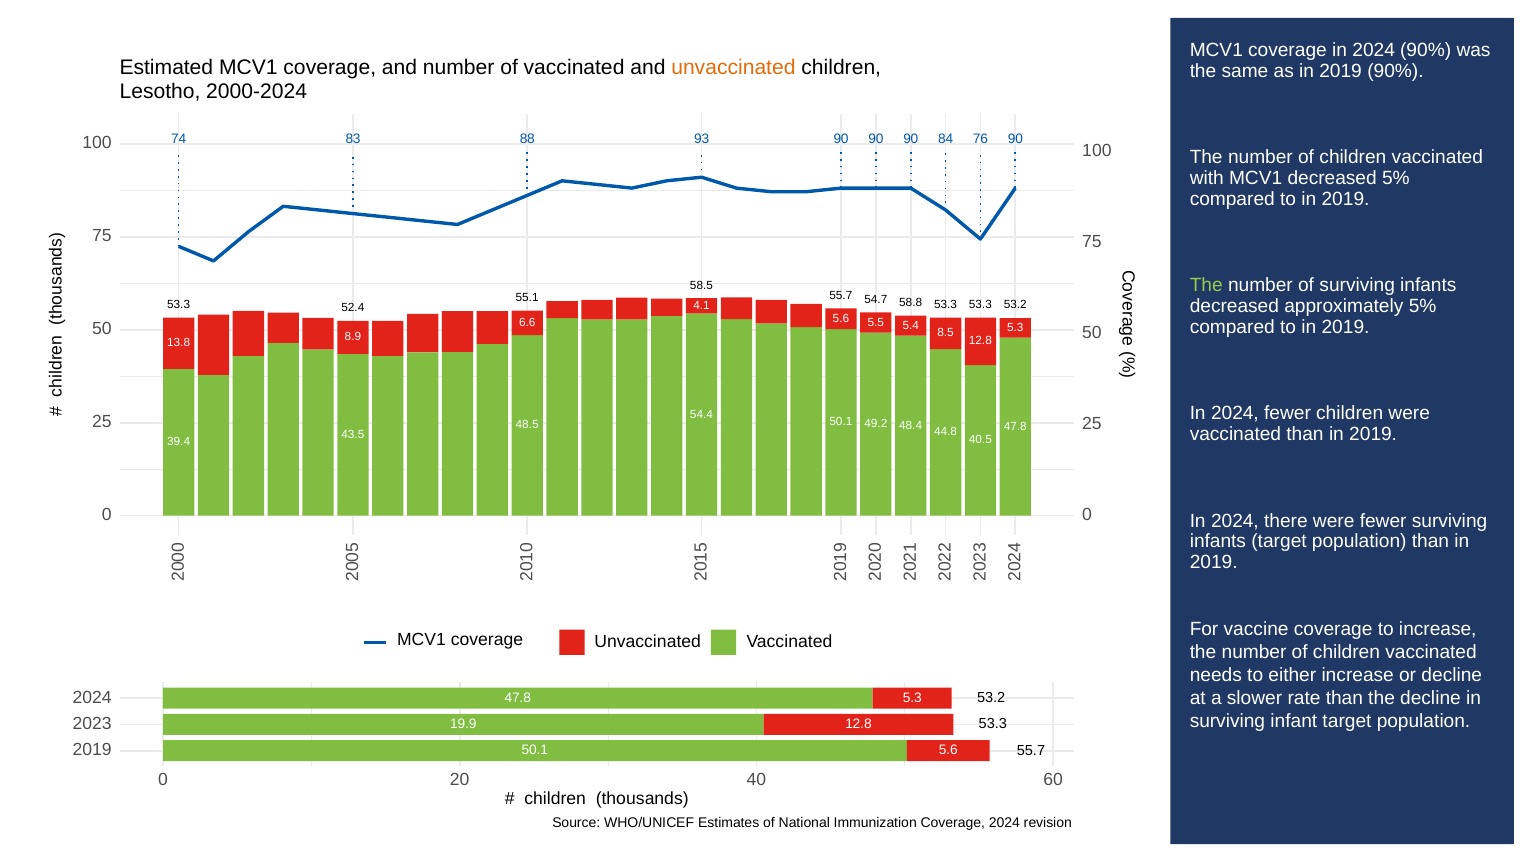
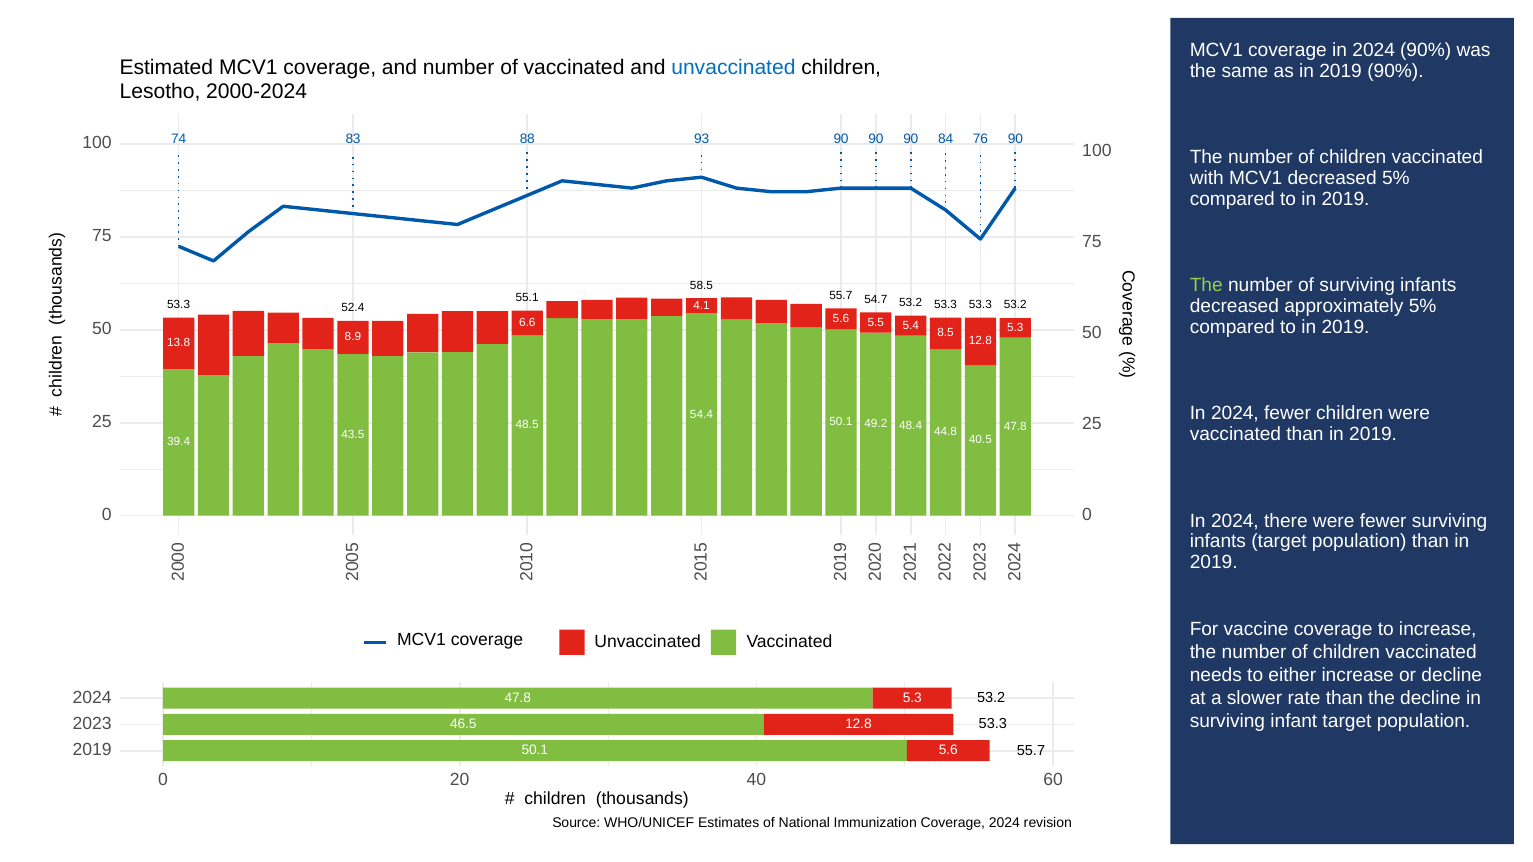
unvaccinated colour: orange -> blue (733, 68)
54.7 58.8: 58.8 -> 53.2 (911, 303)
19.9: 19.9 -> 46.5 (463, 724)
